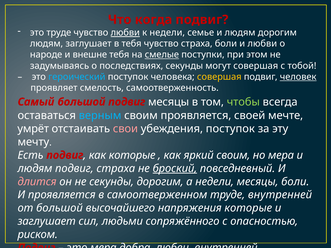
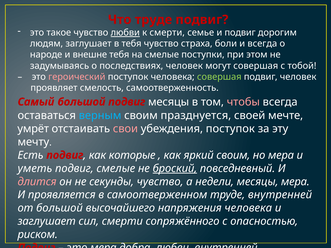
Что когда: когда -> труде (153, 20)
это труде: труде -> такое (59, 33)
к недели: недели -> смерти (167, 33)
семье и людям: людям -> подвиг (240, 33)
и любви: любви -> всегда (262, 44)
смелые underline: present -> none (162, 55)
последствиях секунды: секунды -> человек (184, 66)
героический colour: light blue -> pink (77, 77)
совершая colour: yellow -> light green (219, 77)
человек underline: present -> none (298, 77)
чтобы colour: light green -> pink (243, 102)
своим проявляется: проявляется -> празднуется (196, 116)
людям: людям -> уметь (35, 169)
подвиг страха: страха -> смелые (116, 169)
секунды дорогим: дорогим -> чувство (160, 182)
месяцы боли: боли -> мера (295, 182)
напряжения которые: которые -> человека (248, 208)
сил людьми: людьми -> смерти (122, 222)
